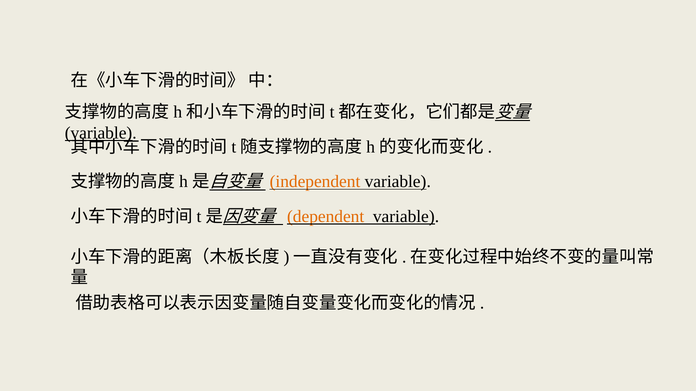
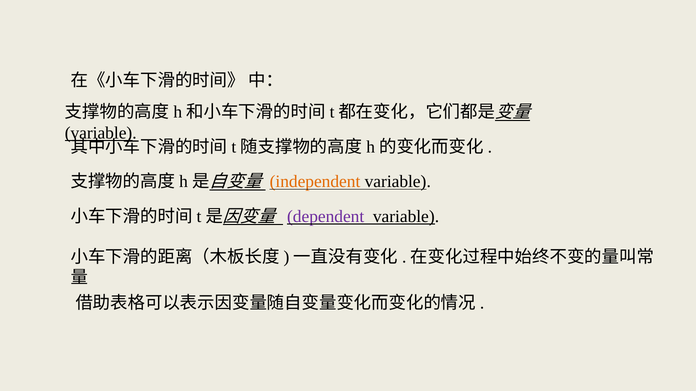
dependent colour: orange -> purple (326, 217)
